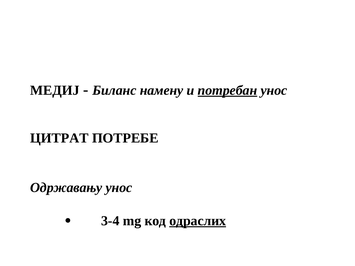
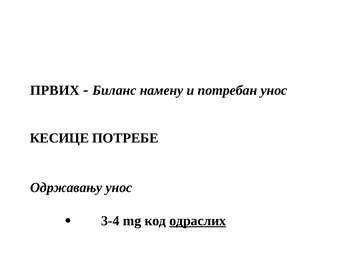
МЕДИЈ: МЕДИЈ -> ПРВИХ (55, 90)
потребан underline: present -> none (227, 90)
ЦИТРАТ: ЦИТРАТ -> КЕСИЦЕ (59, 138)
